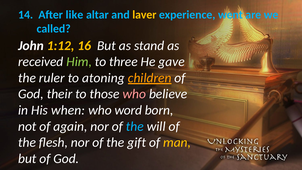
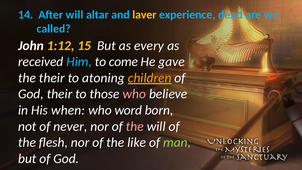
After like: like -> will (74, 15)
went: went -> dead (230, 15)
16: 16 -> 15 (84, 46)
stand: stand -> every (149, 46)
Him colour: light green -> light blue (79, 62)
three: three -> come (123, 62)
the ruler: ruler -> their (52, 78)
again: again -> never (70, 126)
the colour: light blue -> pink (135, 126)
gift: gift -> like (137, 142)
man colour: yellow -> light green (177, 142)
